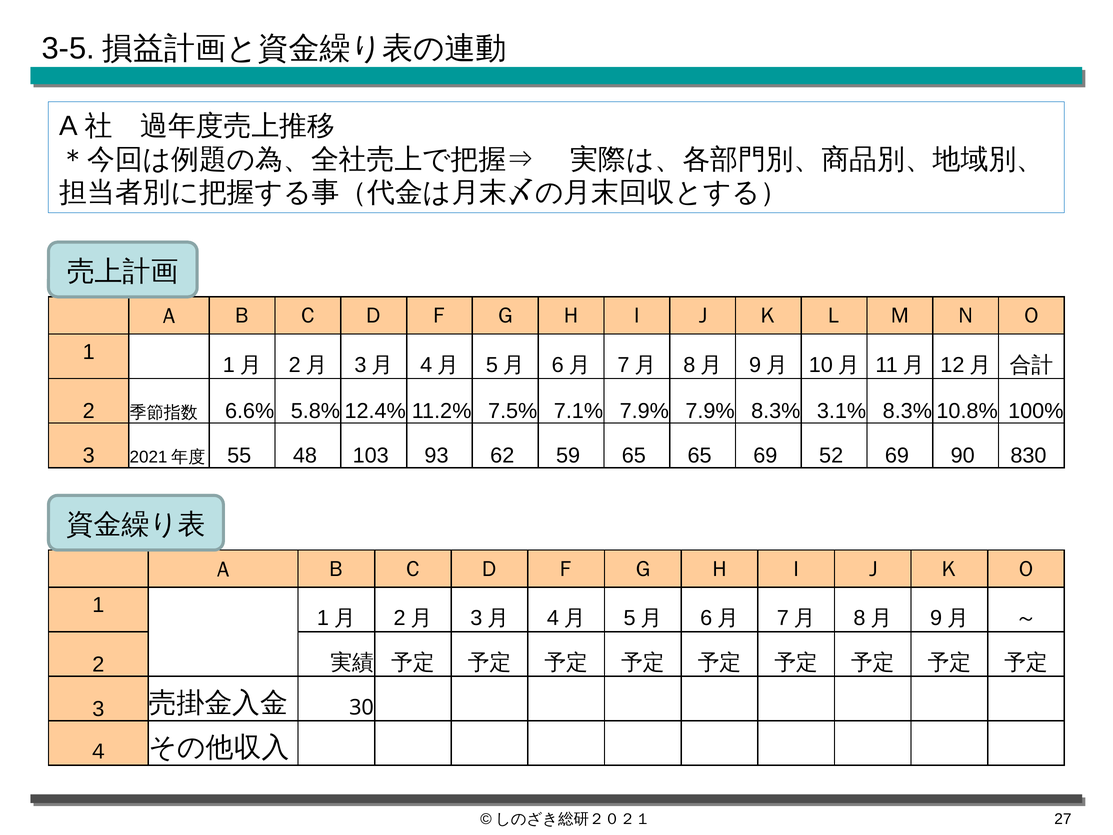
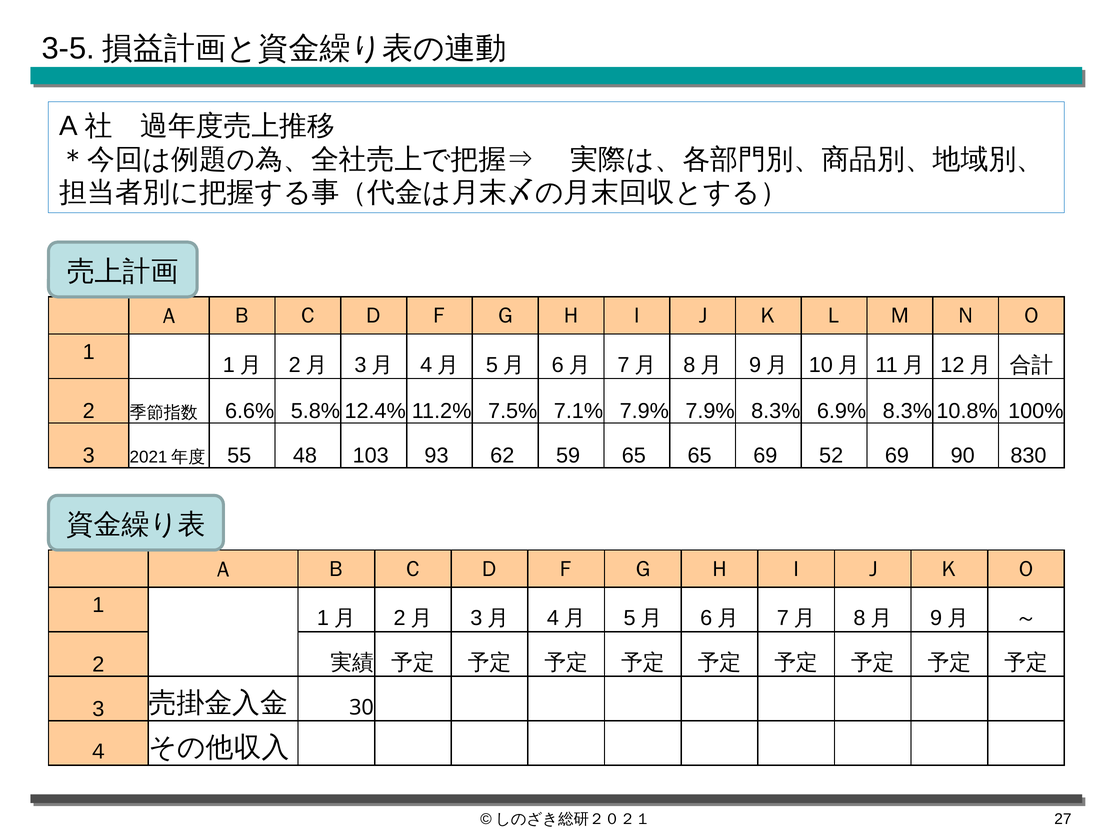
3.1%: 3.1% -> 6.9% (842, 411)
